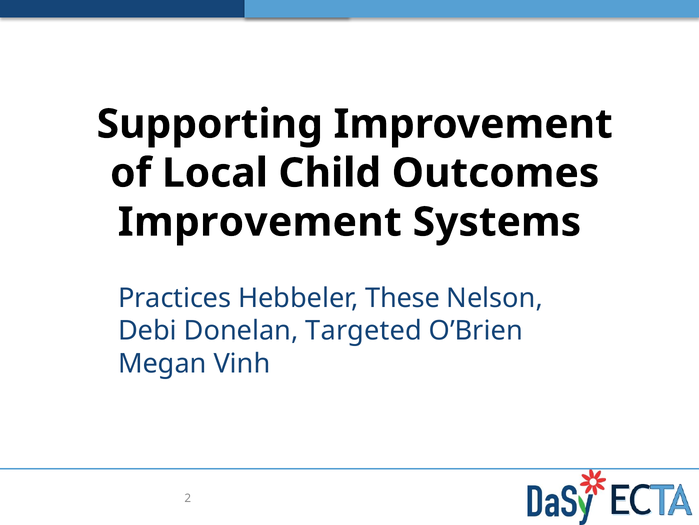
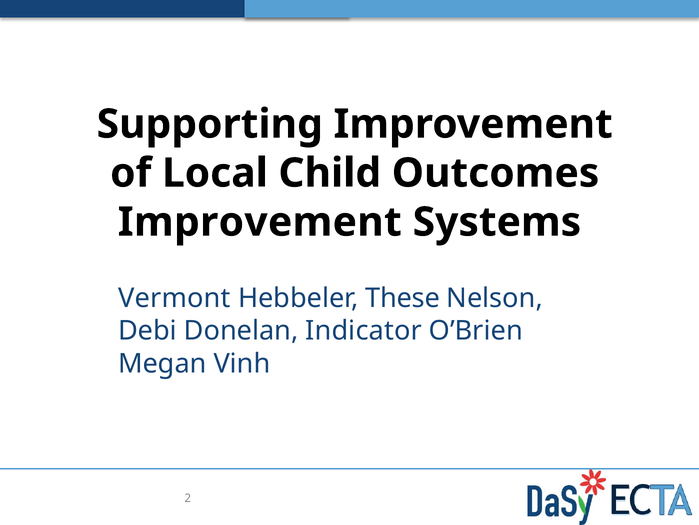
Practices: Practices -> Vermont (174, 298)
Targeted: Targeted -> Indicator (364, 331)
